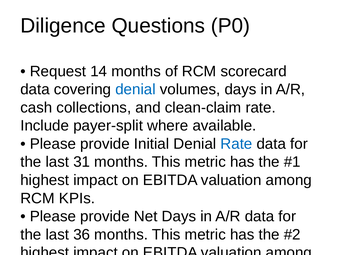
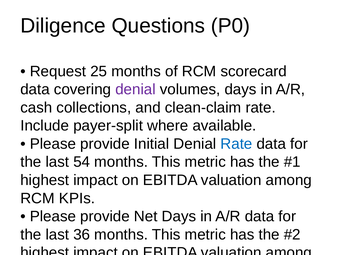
14: 14 -> 25 (99, 71)
denial colour: blue -> purple (135, 89)
31: 31 -> 54 (82, 162)
